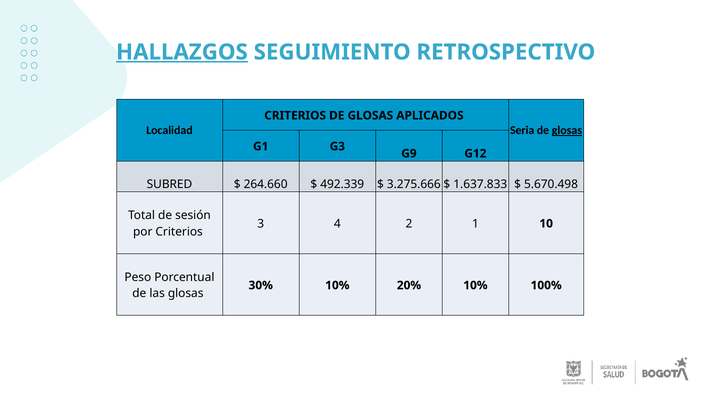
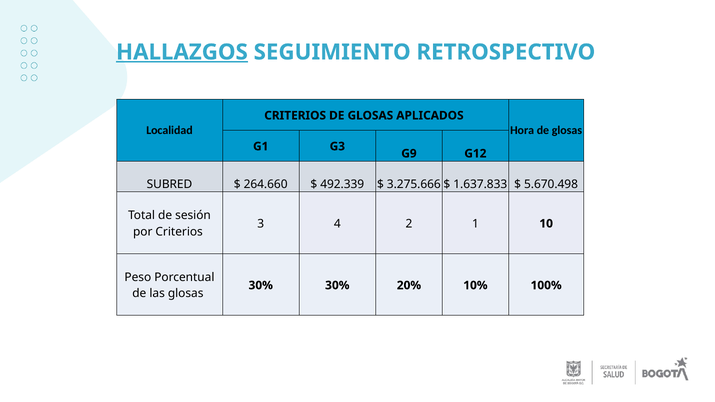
Seria: Seria -> Hora (522, 130)
glosas underline: present -> none (567, 130)
30% 10%: 10% -> 30% (337, 285)
